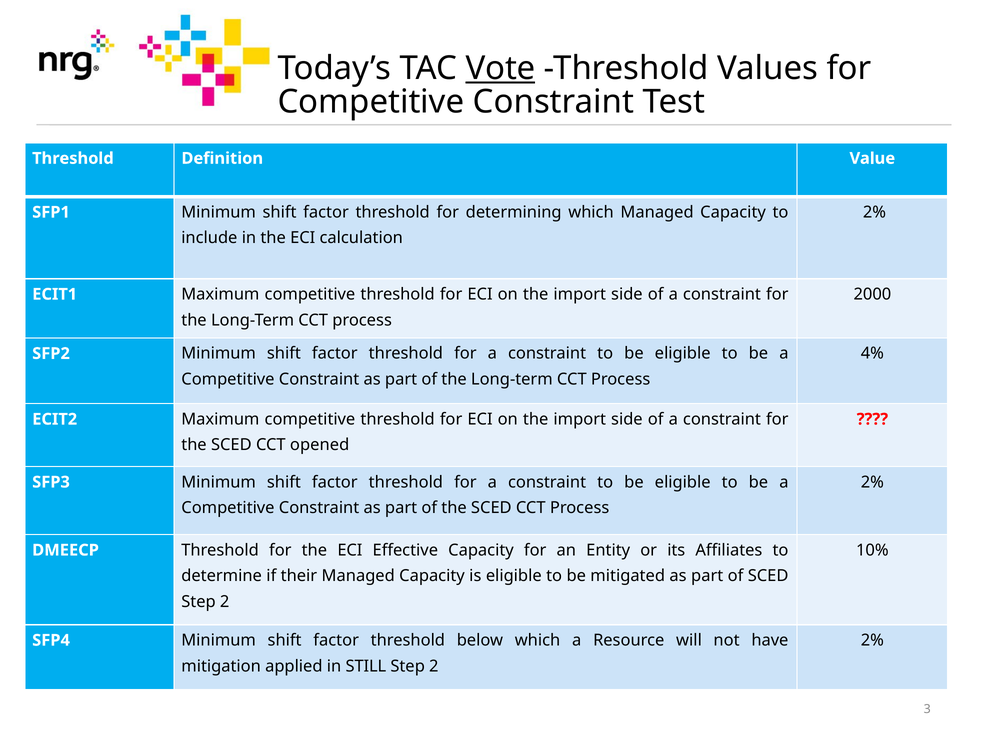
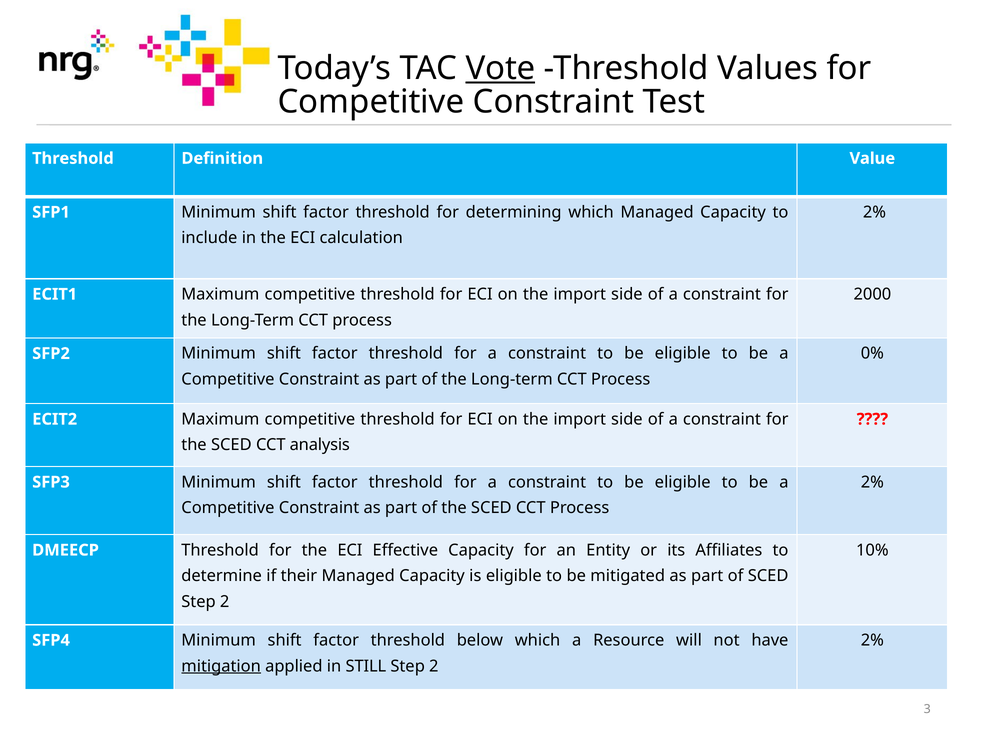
4%: 4% -> 0% (872, 353)
opened: opened -> analysis (320, 445)
mitigation underline: none -> present (221, 666)
